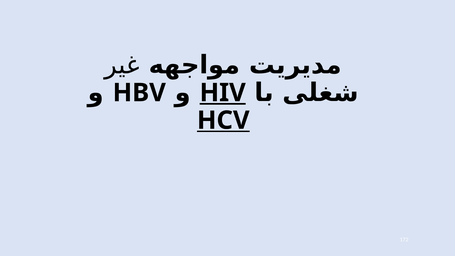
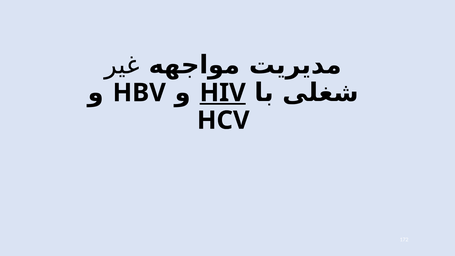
HCV underline: present -> none (223, 120)
